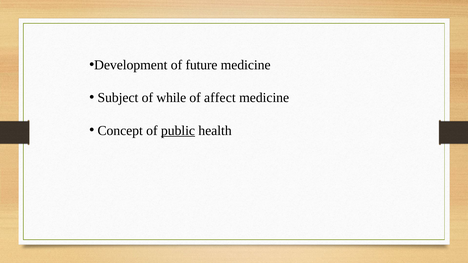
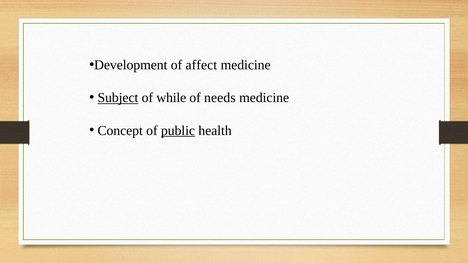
future: future -> affect (201, 65)
Subject underline: none -> present (118, 98)
affect: affect -> needs (220, 98)
